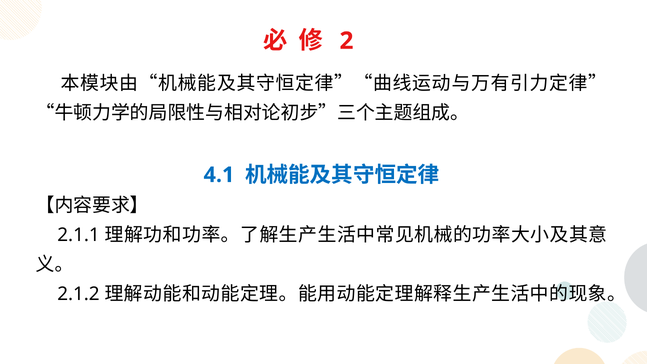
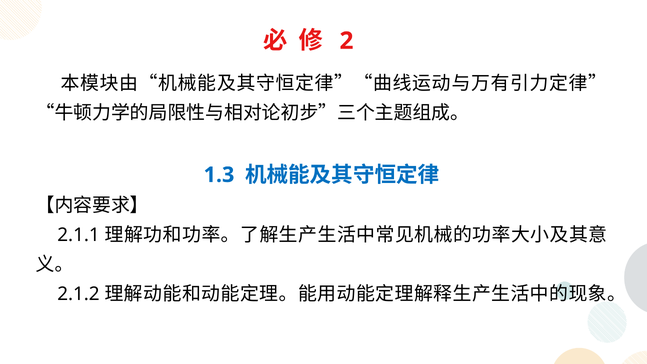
4.1: 4.1 -> 1.3 (219, 175)
